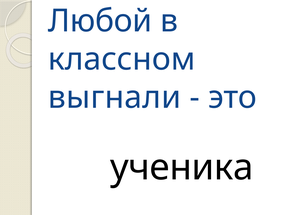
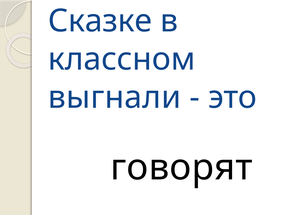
Любой: Любой -> Сказке (100, 21)
ученика: ученика -> говорят (181, 168)
